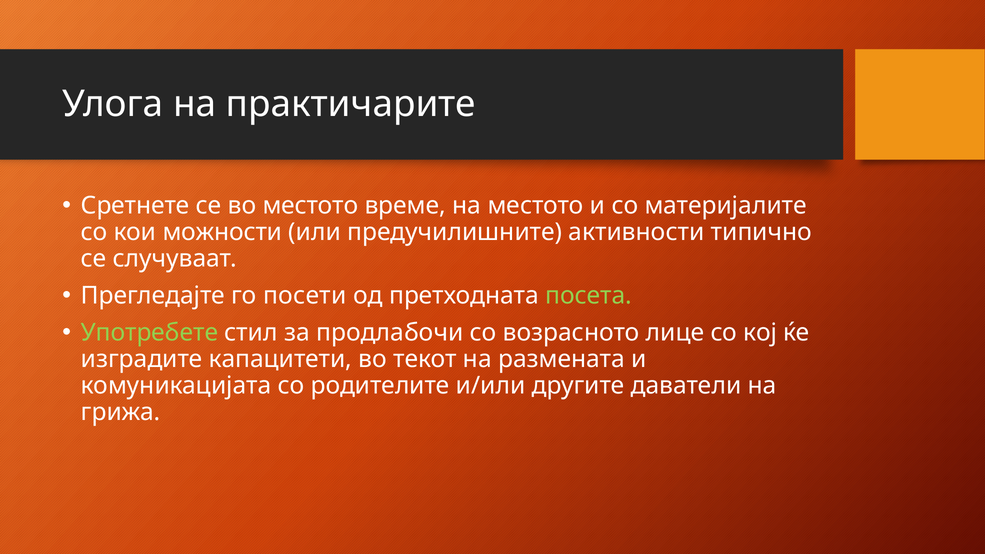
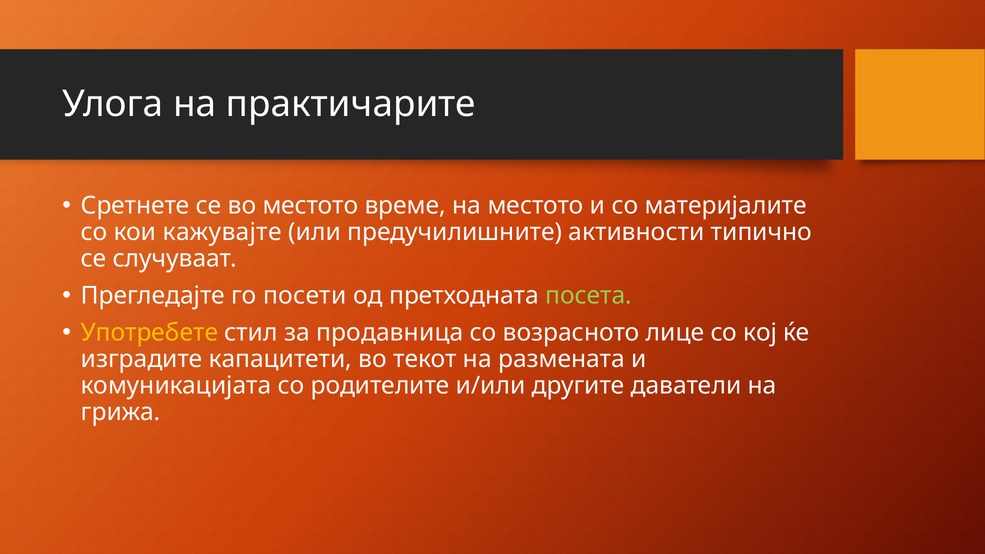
можности: можности -> кажувајте (222, 232)
Употребете colour: light green -> yellow (149, 333)
продлабочи: продлабочи -> продавница (390, 333)
